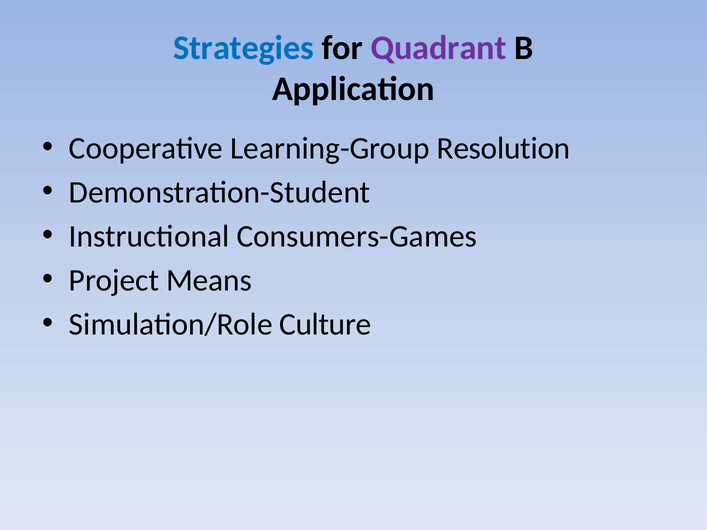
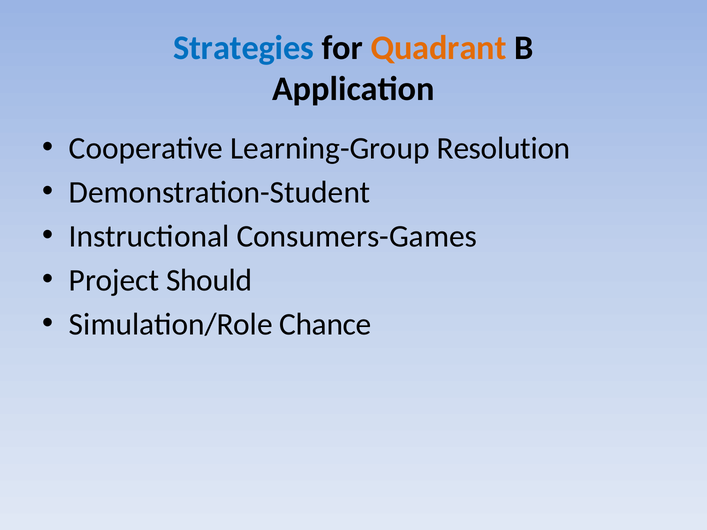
Quadrant colour: purple -> orange (439, 48)
Means: Means -> Should (209, 280)
Culture: Culture -> Chance (325, 324)
